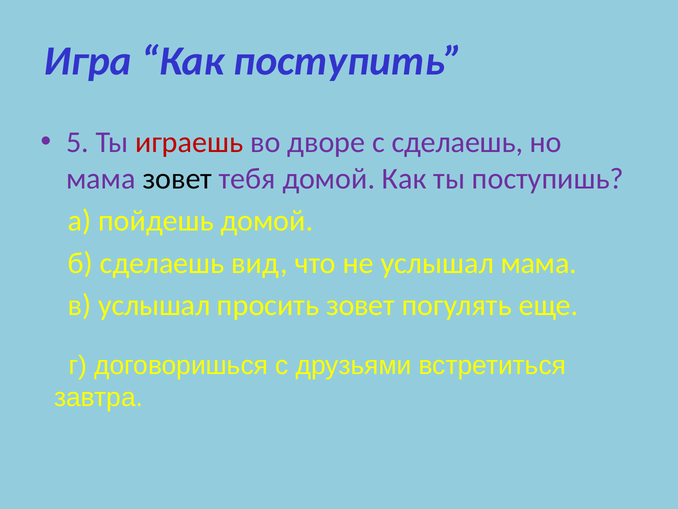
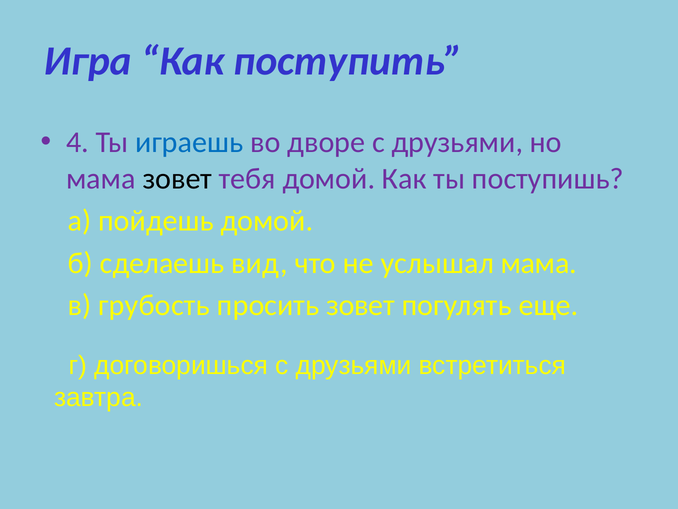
5: 5 -> 4 (78, 142)
играешь colour: red -> blue (189, 142)
дворе с сделаешь: сделаешь -> друзьями (457, 142)
в услышал: услышал -> грубость (154, 305)
